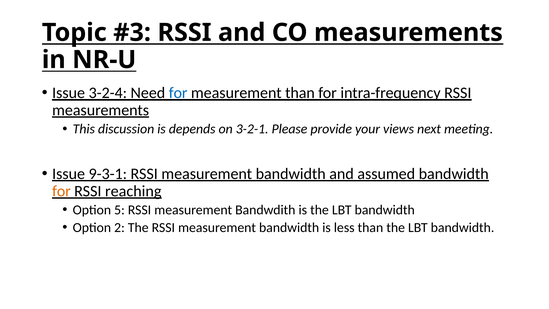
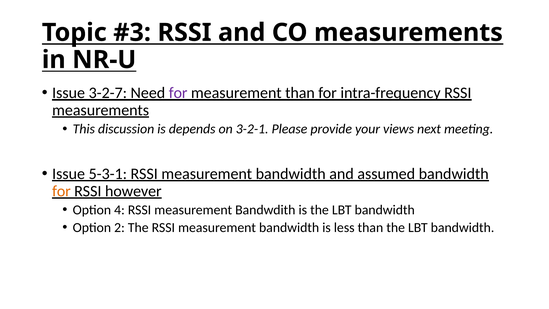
3-2-4: 3-2-4 -> 3-2-7 (108, 93)
for colour: blue -> purple (178, 93)
9-3-1: 9-3-1 -> 5-3-1 (108, 174)
reaching: reaching -> however (133, 191)
5: 5 -> 4 (119, 210)
